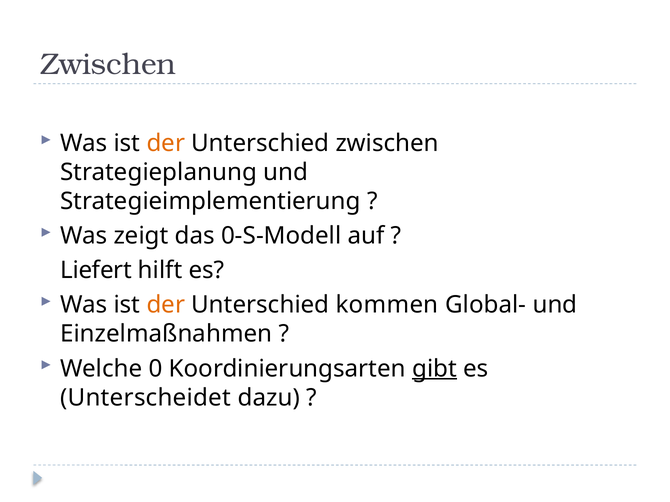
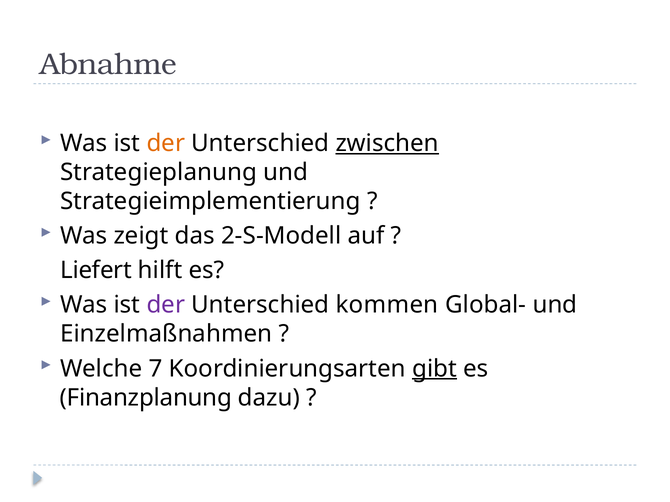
Zwischen: Zwischen -> Abnahme (108, 65)
zwischen underline: none -> present (387, 143)
0-S-Modell: 0-S-Modell -> 2-S-Modell (281, 236)
der colour: orange -> purple (166, 305)
0: 0 -> 7 (155, 369)
Unterscheidet: Unterscheidet -> Finanzplanung (146, 398)
